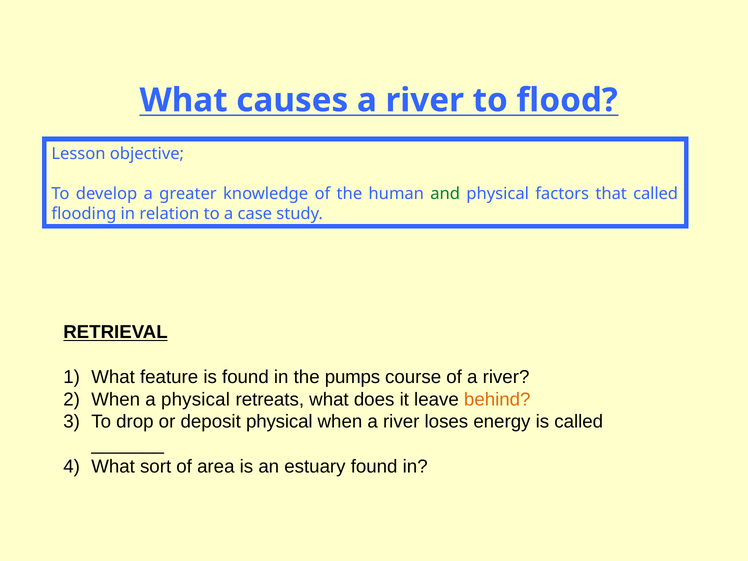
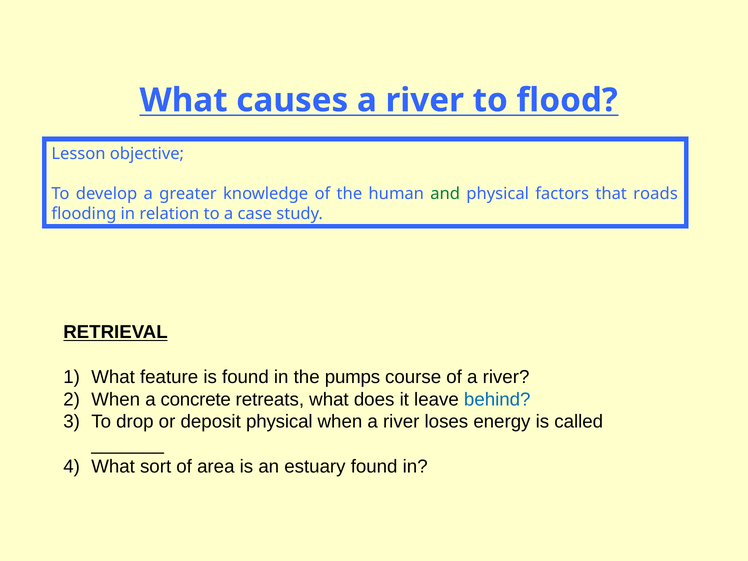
that called: called -> roads (656, 194)
a physical: physical -> concrete (196, 399)
behind colour: orange -> blue (497, 399)
